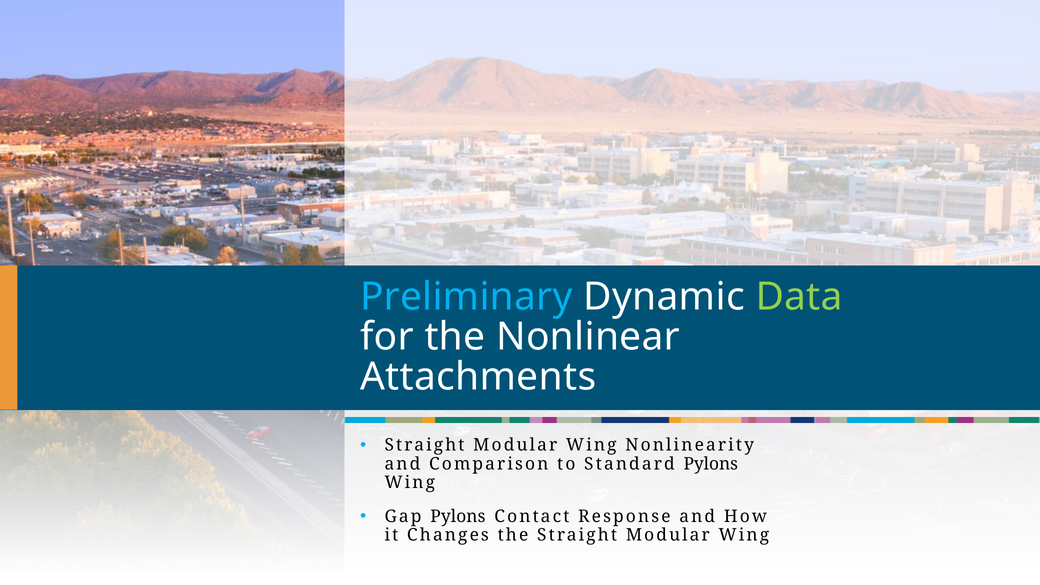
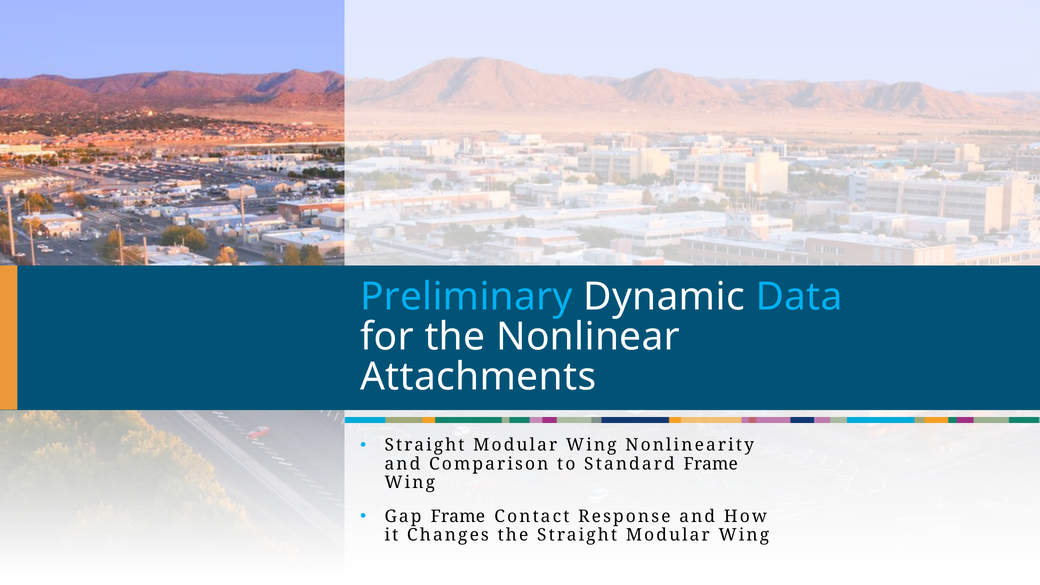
Data colour: light green -> light blue (799, 297)
Standard Pylons: Pylons -> Frame (711, 464)
Gap Pylons: Pylons -> Frame (458, 516)
